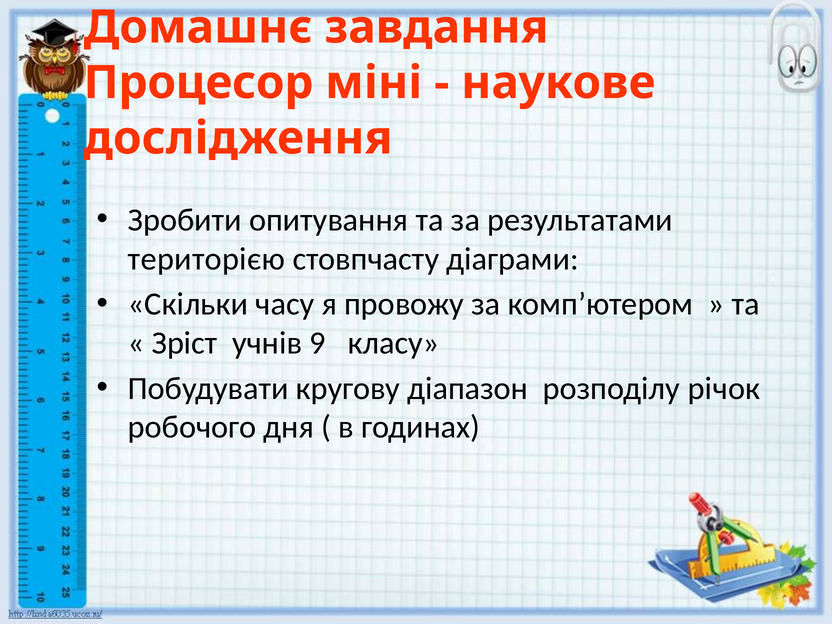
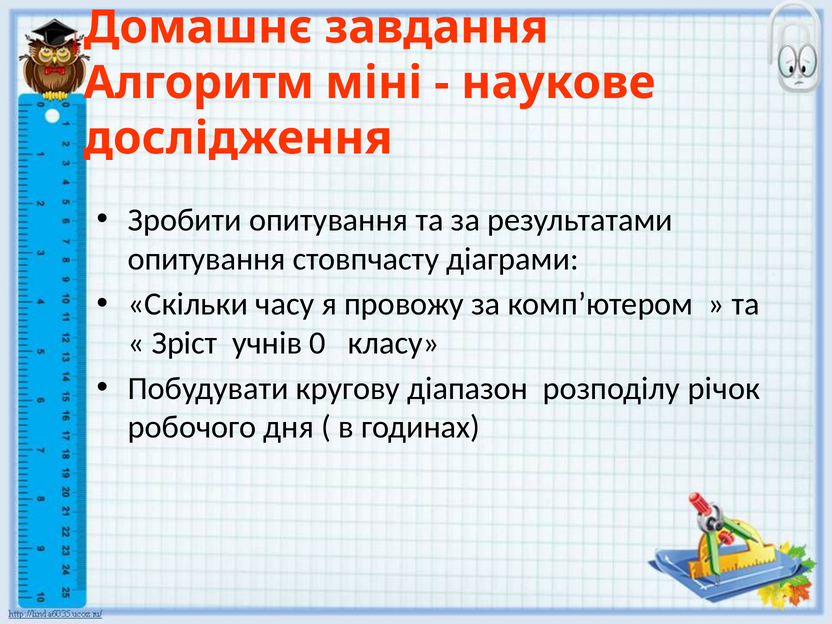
Процесор: Процесор -> Алгоритм (199, 83)
територією: територією -> опитування (207, 259)
9: 9 -> 0 (317, 343)
